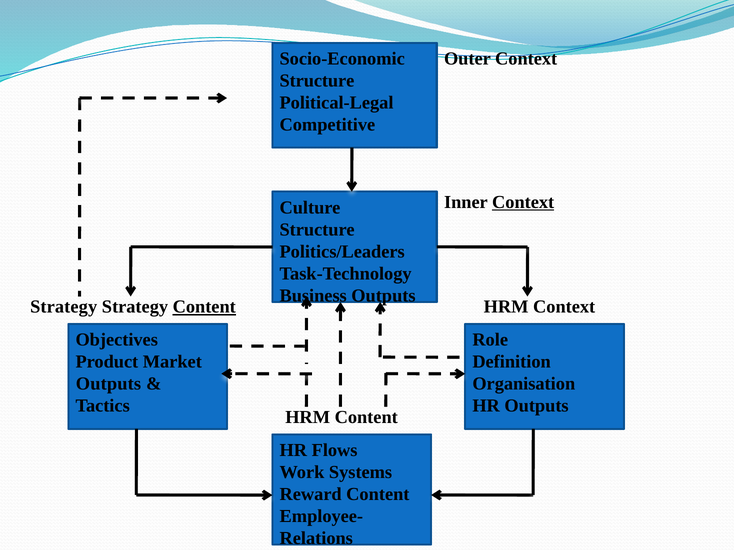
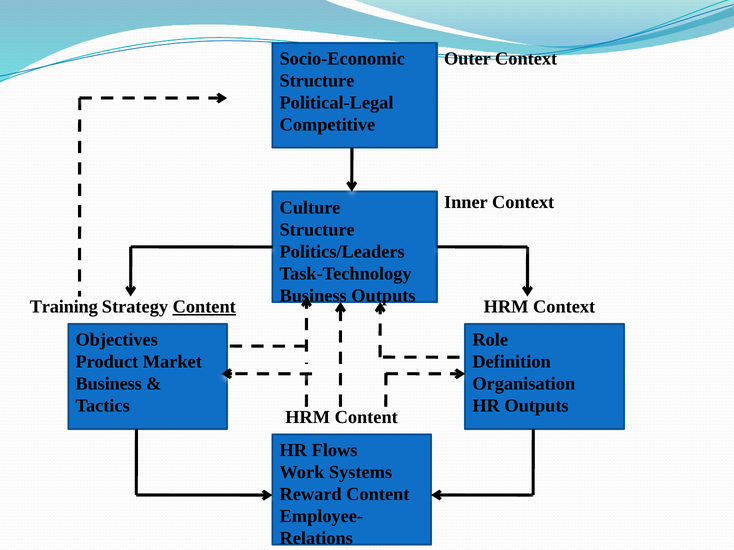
Context underline: present -> none (523, 202)
Strategy: Strategy -> Training (64, 307)
Outputs: Outputs -> Business (109, 384)
